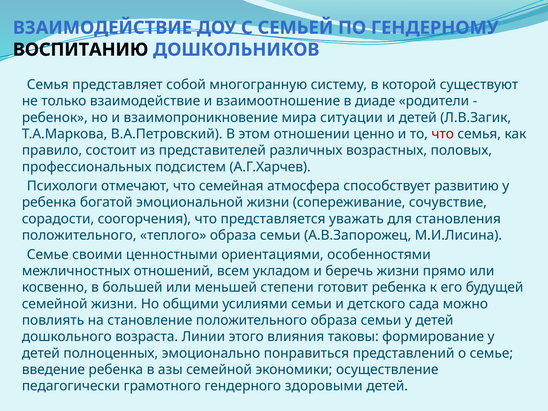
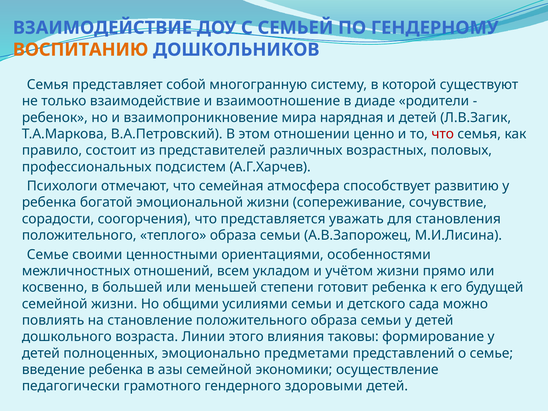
ВОСПИТАНИЮ colour: black -> orange (81, 50)
ситуации: ситуации -> нарядная (352, 118)
беречь: беречь -> учётом (349, 271)
понравиться: понравиться -> предметами (306, 353)
